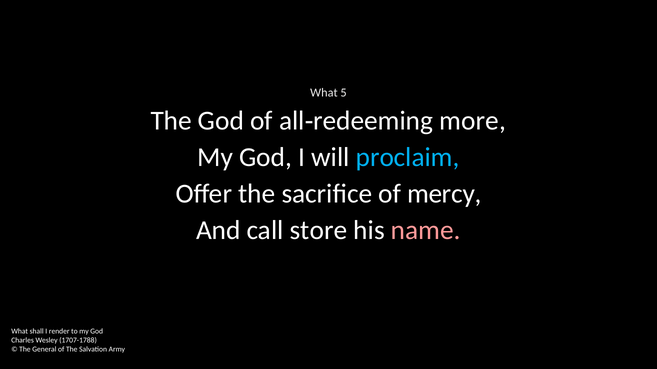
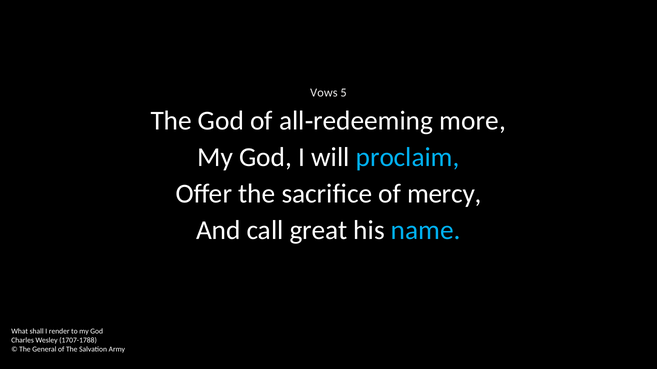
What: What -> Vows (324, 93)
store: store -> great (319, 230)
name colour: pink -> light blue (426, 230)
